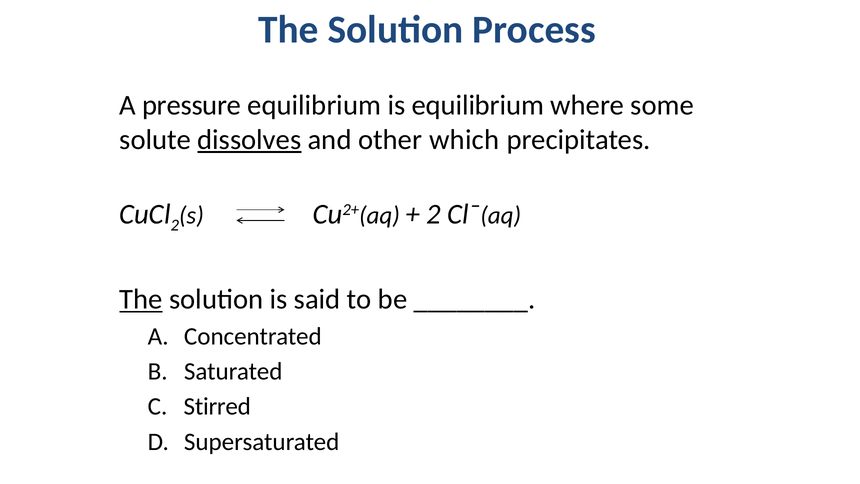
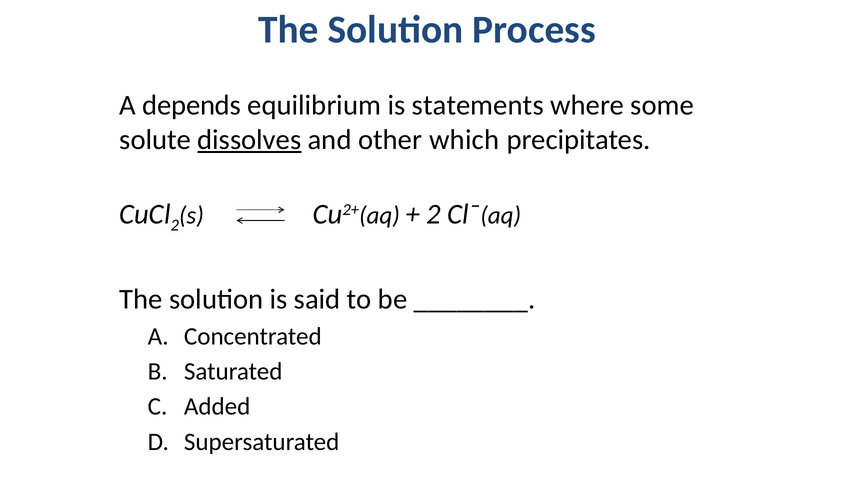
pressure: pressure -> depends (192, 105)
is equilibrium: equilibrium -> statements (478, 105)
The underline: present -> none (141, 299)
Stirred: Stirred -> Added (217, 406)
